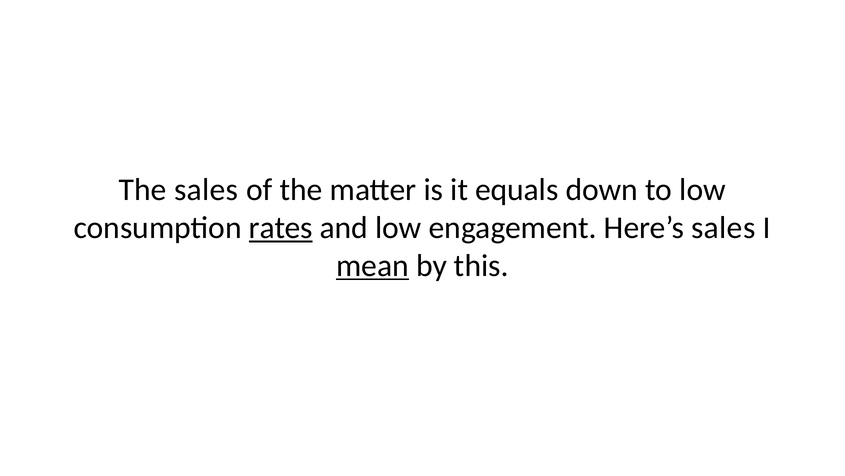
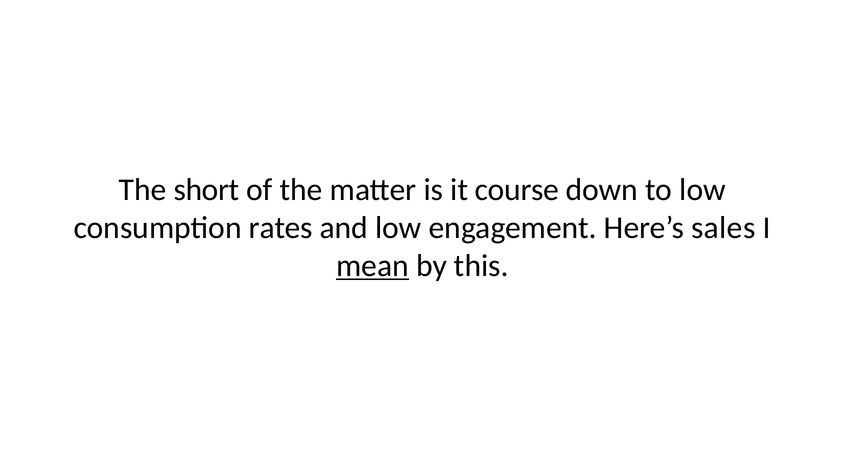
The sales: sales -> short (207, 190)
equals: equals -> course (517, 190)
rates underline: present -> none (281, 228)
